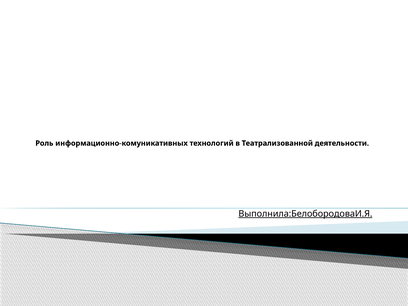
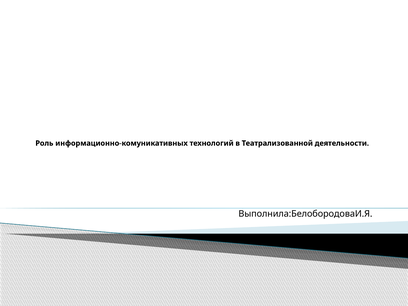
Выполнила:БелобородоваИ.Я underline: present -> none (305, 214)
